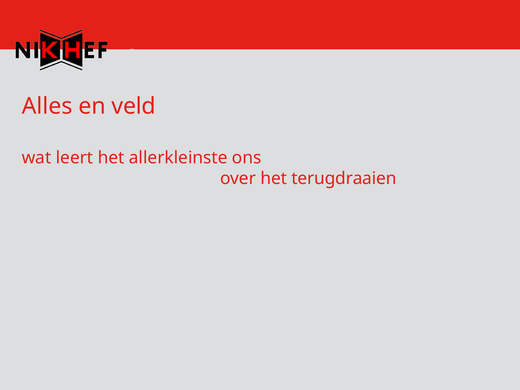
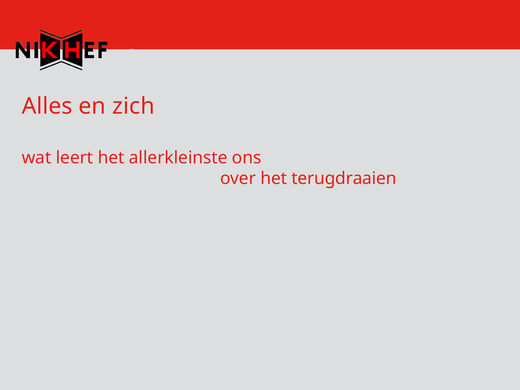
veld: veld -> zich (133, 106)
